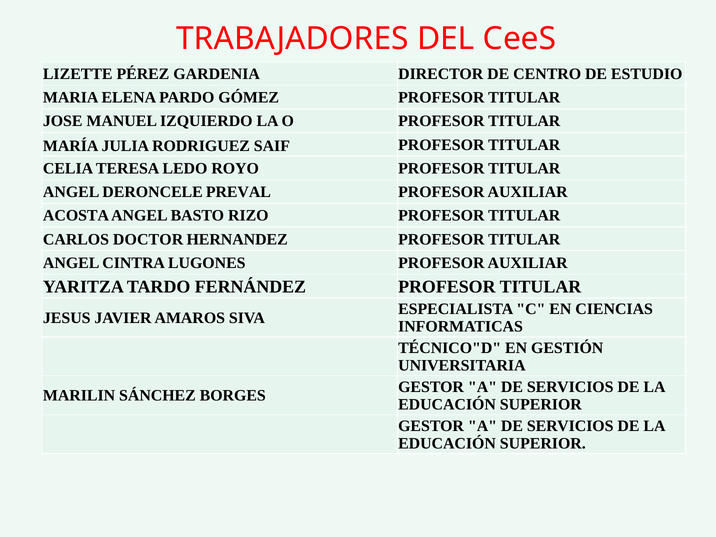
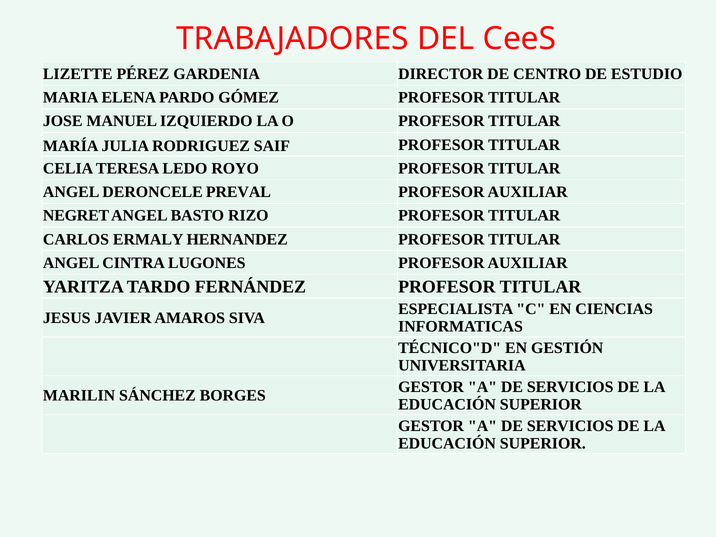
ACOSTA: ACOSTA -> NEGRET (76, 216)
DOCTOR: DOCTOR -> ERMALY (148, 239)
